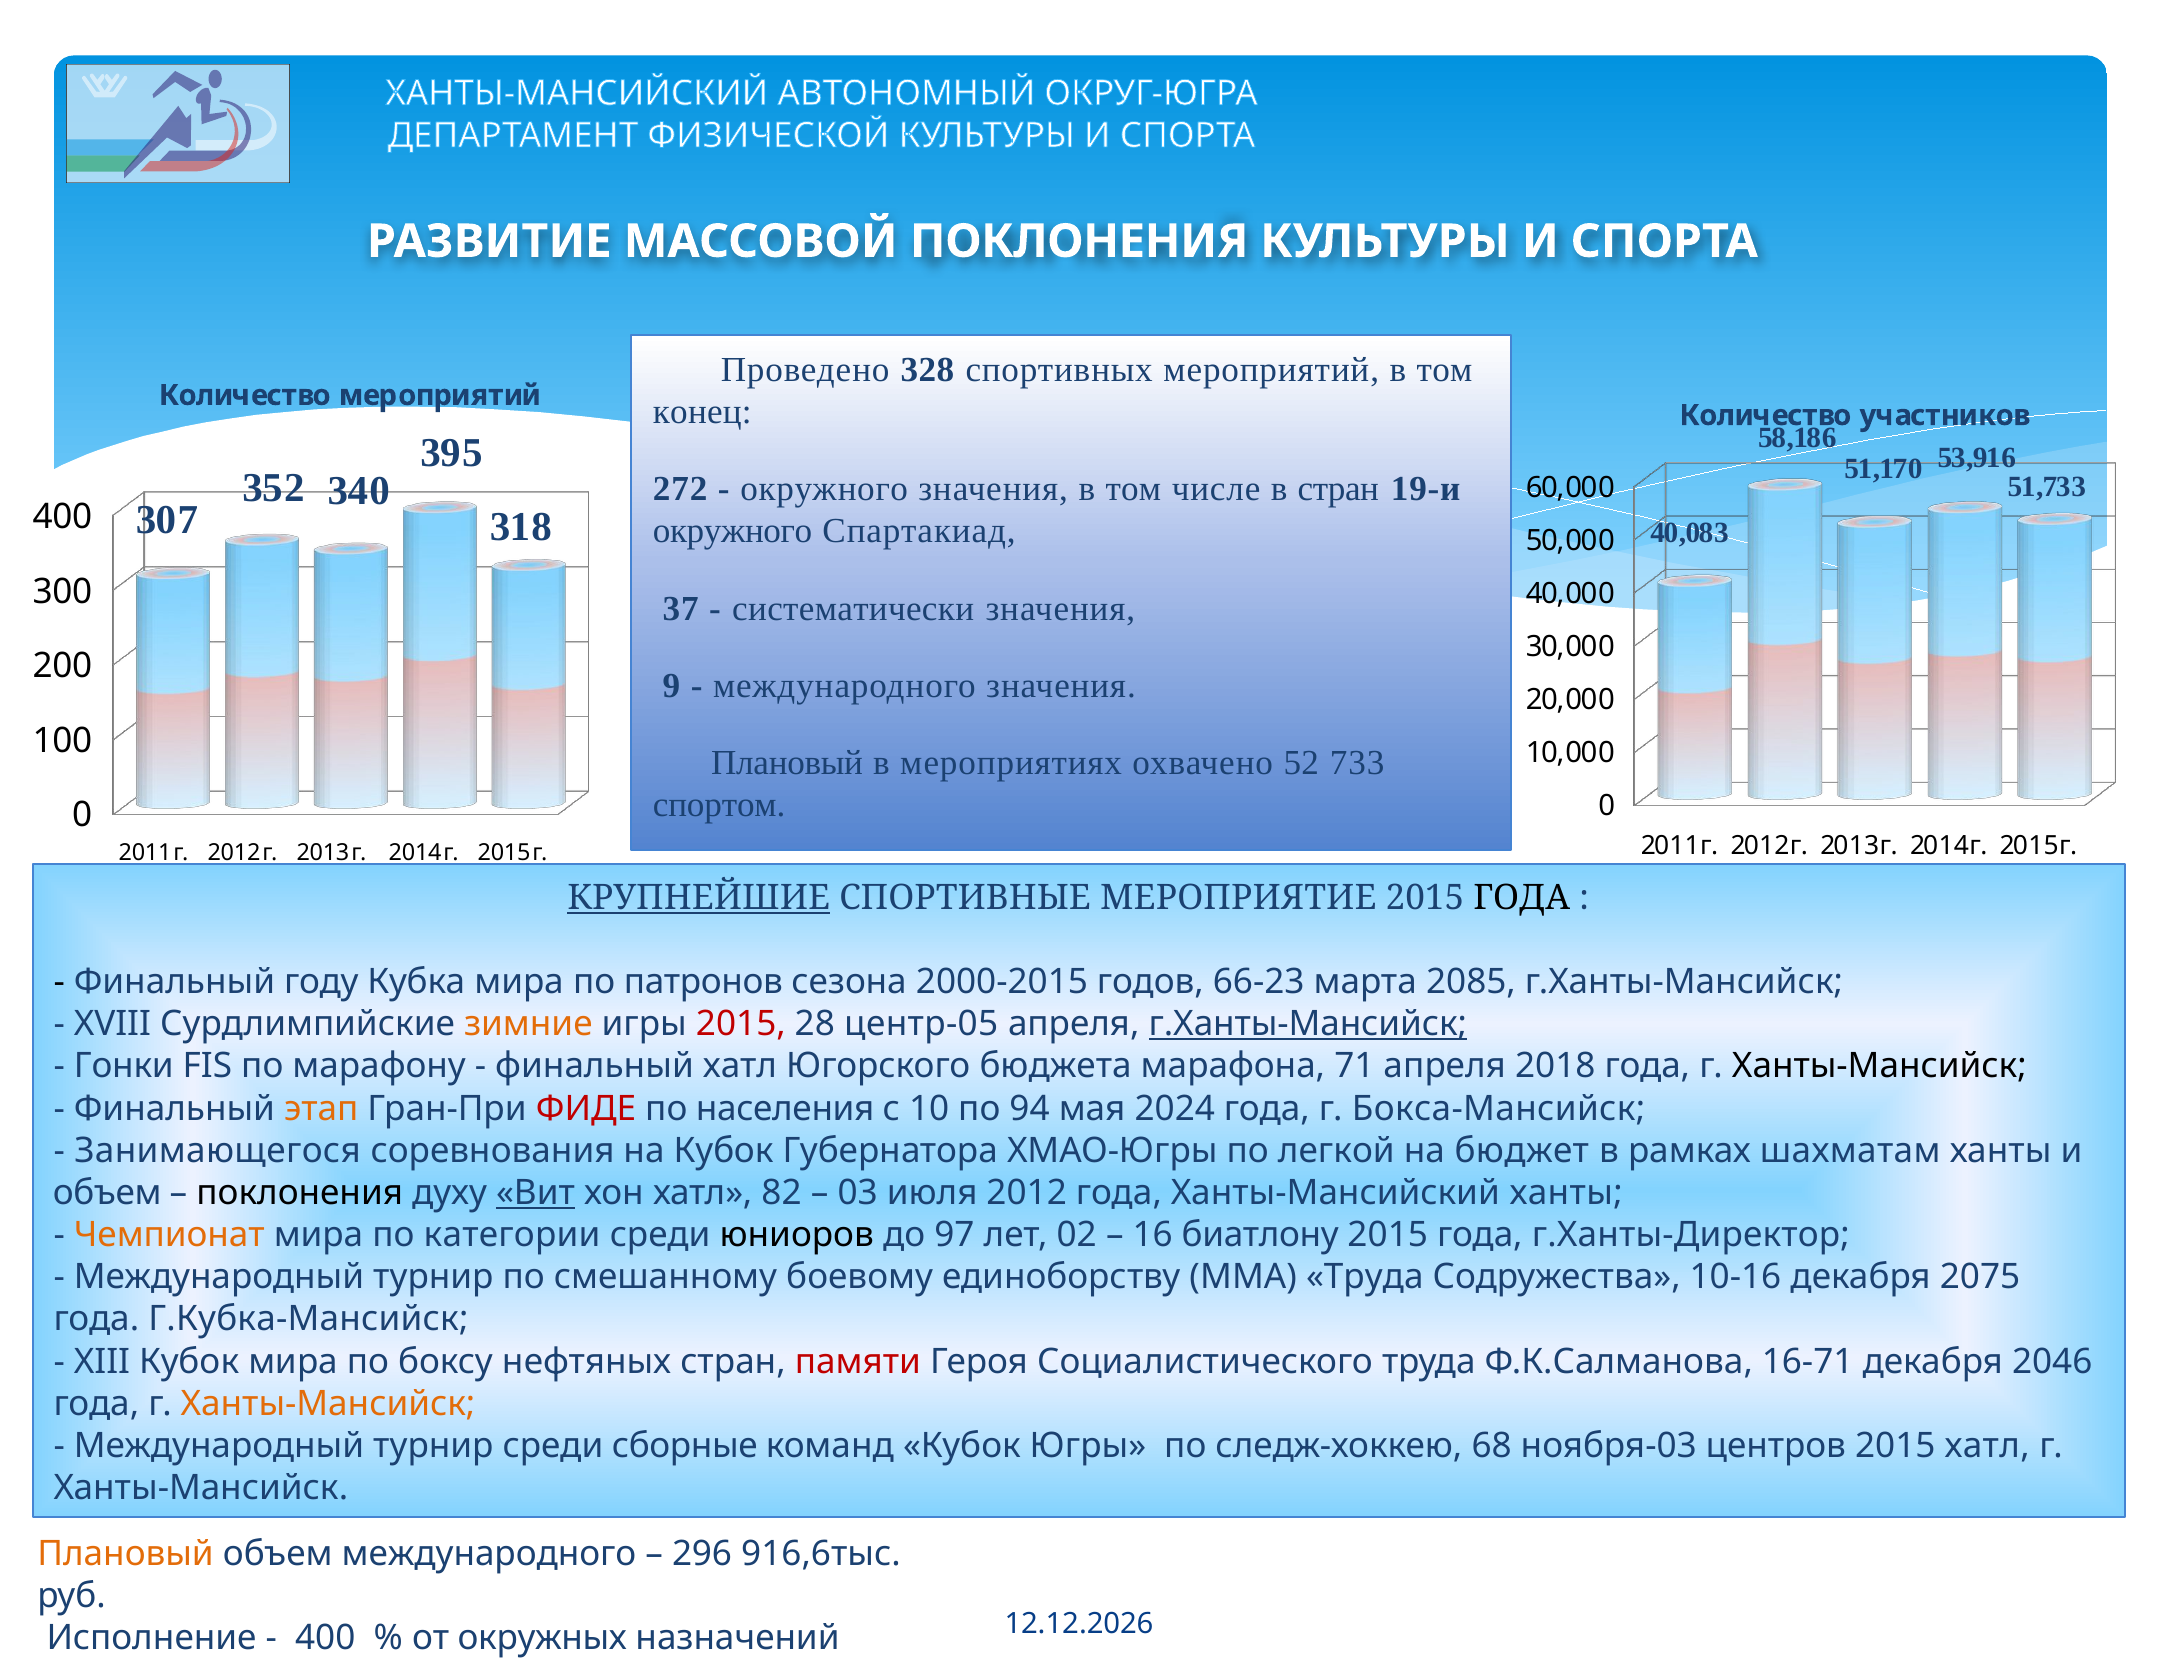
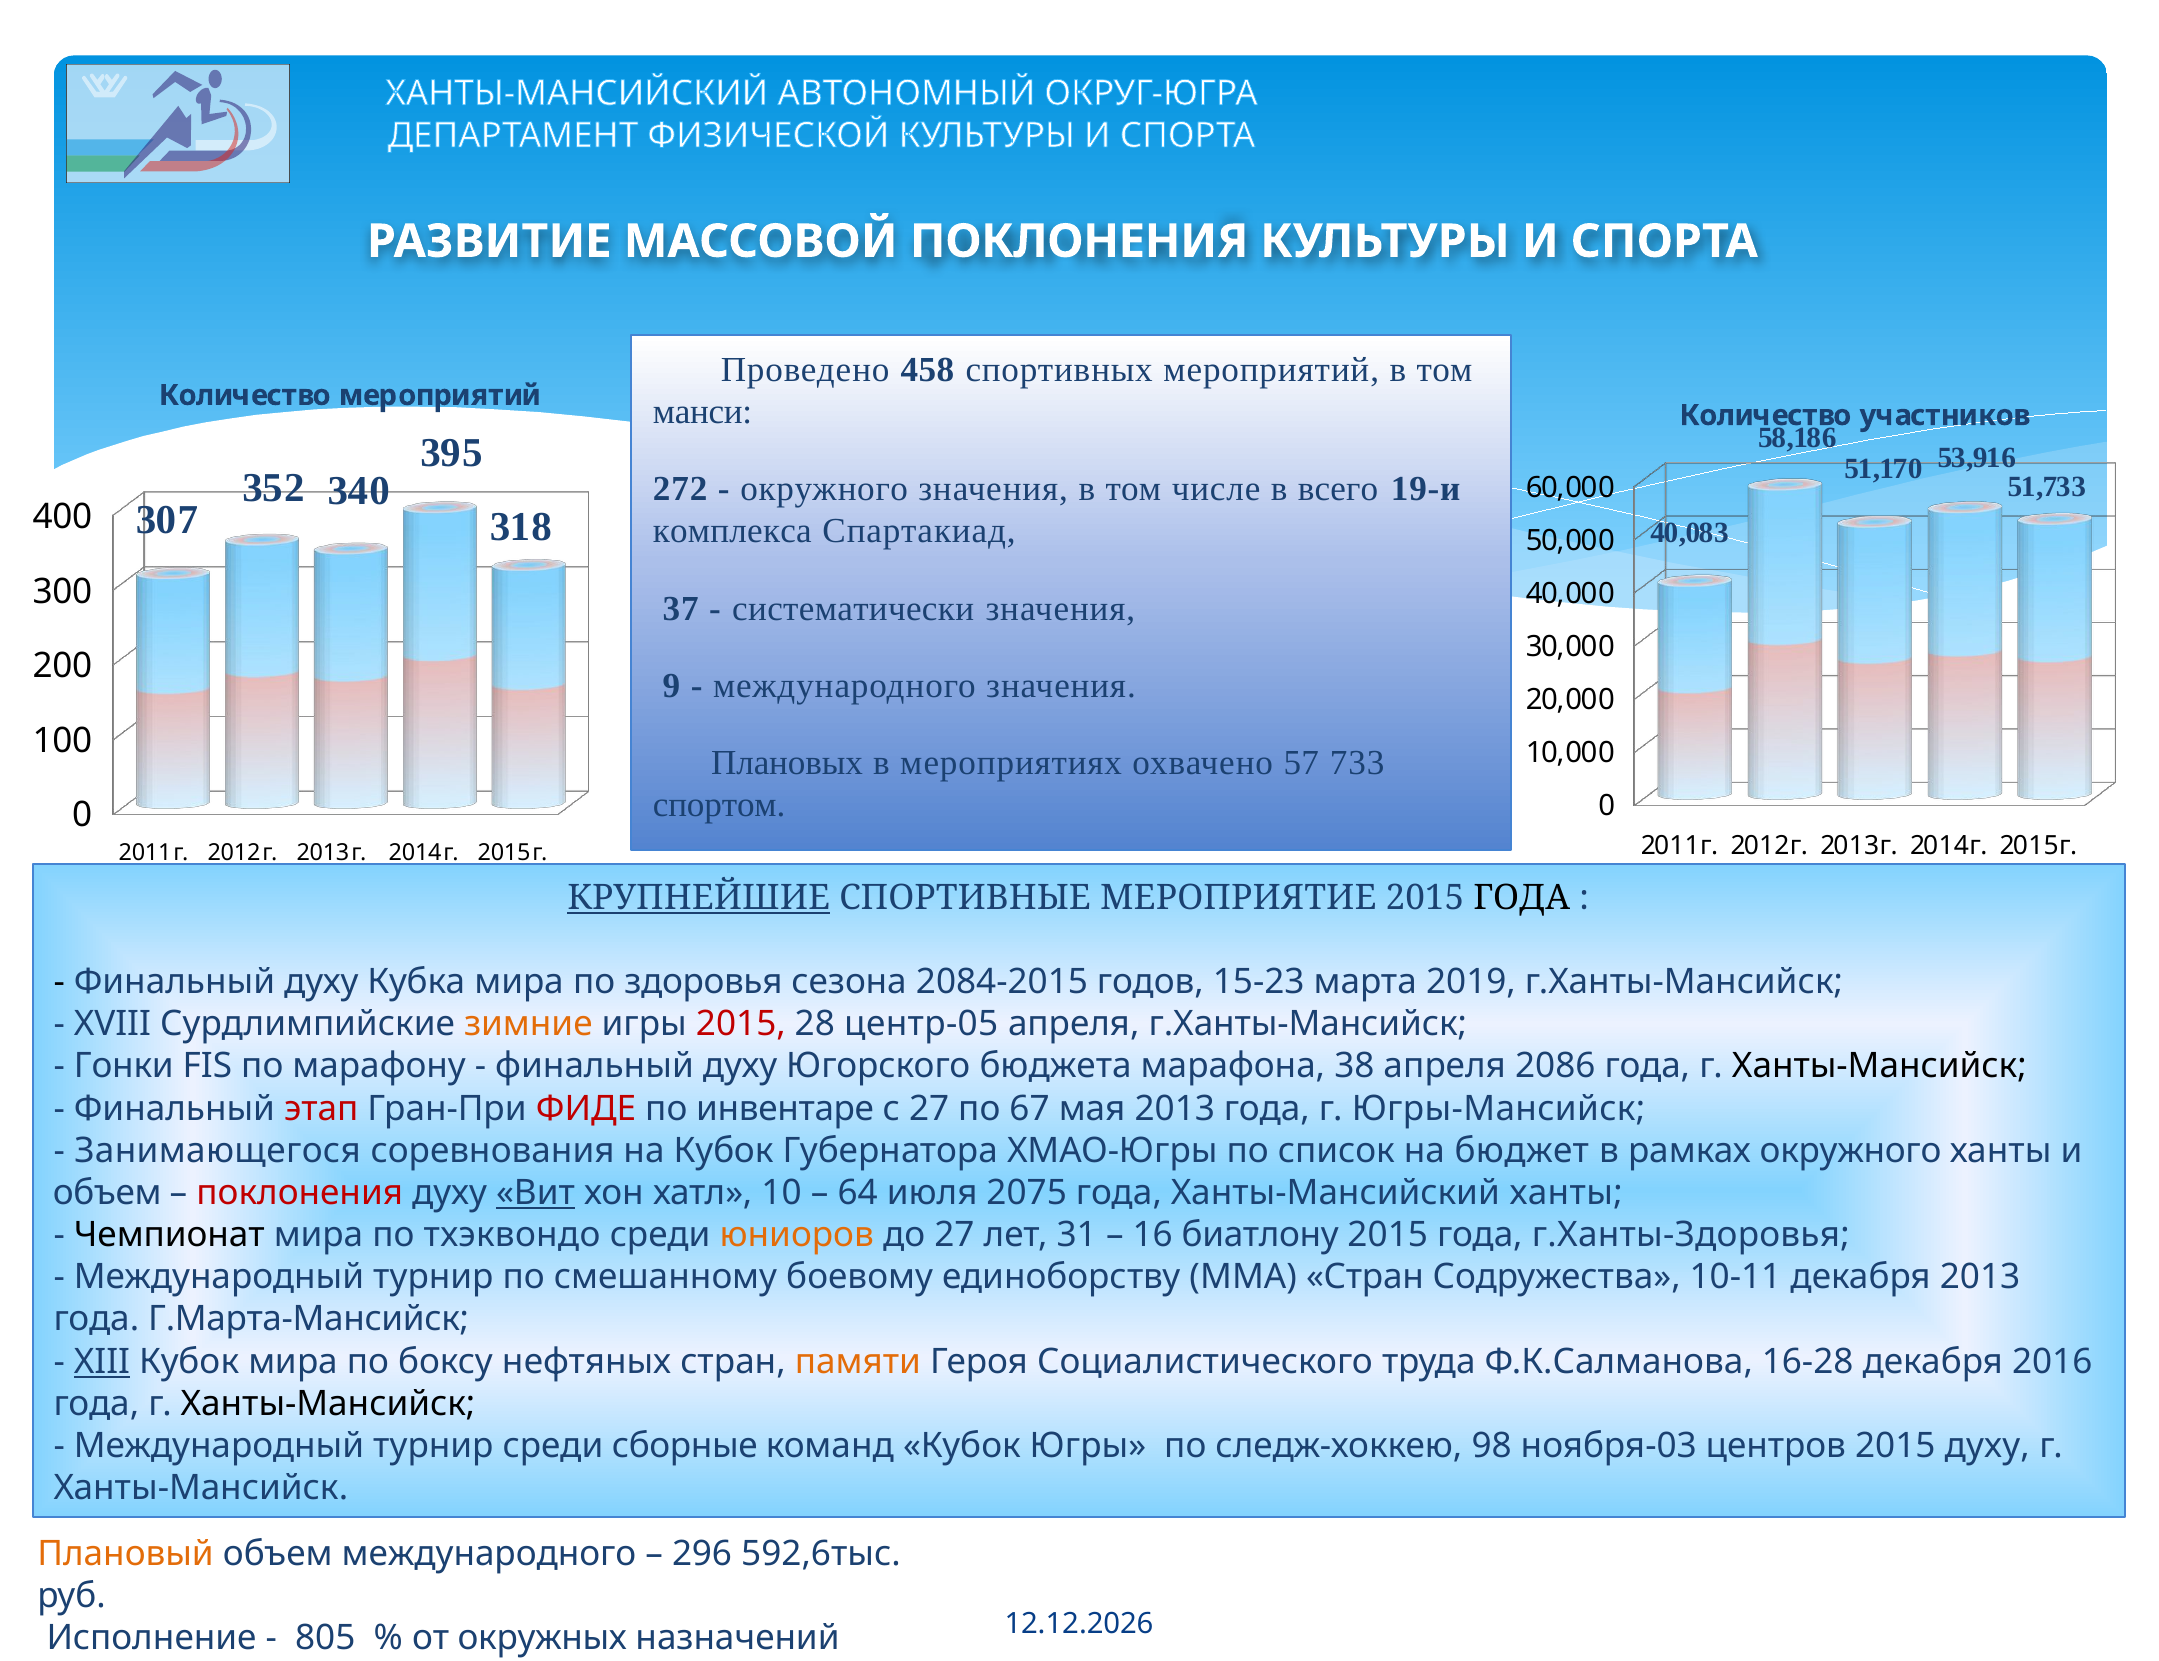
328: 328 -> 458 (927, 369)
конец: конец -> манси (703, 412)
в стран: стран -> всего (1338, 489)
окружного: окружного -> комплекса (732, 531)
Плановый: Плановый -> Плановых (787, 763)
52: 52 -> 57 (1301, 763)
году: году -> духу (321, 982)
патронов: патронов -> здоровья (703, 982)
2000-2015: 2000-2015 -> 2084-2015 (1002, 982)
66-23: 66-23 -> 15-23 (1259, 982)
2085: 2085 -> 2019 (1471, 982)
г.Ханты-Мансийск underline: present -> none (1308, 1024)
хатл: хатл -> духу (740, 1066)
71: 71 -> 38 (1354, 1066)
2018: 2018 -> 2086 (1555, 1066)
этап colour: orange -> red (321, 1108)
населения: населения -> инвентаре (785, 1108)
с 10: 10 -> 27 (929, 1108)
94: 94 -> 67 (1030, 1108)
мая 2024: 2024 -> 2013 (1175, 1108)
Бокса-Мансийск: Бокса-Мансийск -> Югры-Мансийск (1499, 1108)
легкой: легкой -> список (1336, 1150)
рамках шахматам: шахматам -> окружного (1851, 1150)
поклонения colour: black -> red (300, 1193)
82: 82 -> 10 (782, 1193)
03: 03 -> 64 (858, 1193)
2012: 2012 -> 2075 (1027, 1193)
Чемпионат colour: orange -> black (169, 1235)
категории: категории -> тхэквондо (512, 1235)
юниоров colour: black -> orange (797, 1235)
до 97: 97 -> 27 (955, 1235)
02: 02 -> 31 (1077, 1235)
г.Ханты-Директор: г.Ханты-Директор -> г.Ханты-Здоровья (1691, 1235)
ММА Труда: Труда -> Стран (1365, 1277)
10-16: 10-16 -> 10-11 (1735, 1277)
декабря 2075: 2075 -> 2013 (1980, 1277)
Г.Кубка-Мансийск: Г.Кубка-Мансийск -> Г.Марта-Мансийск (309, 1319)
XIII underline: none -> present (102, 1361)
памяти colour: red -> orange (858, 1361)
16-71: 16-71 -> 16-28 (1808, 1361)
2046: 2046 -> 2016 (2052, 1361)
Ханты-Мансийск colour: orange -> black (328, 1404)
68: 68 -> 98 (1492, 1446)
2015 хатл: хатл -> духу (1987, 1446)
916,6тыс: 916,6тыс -> 592,6тыс (821, 1554)
400: 400 -> 805 (325, 1638)
